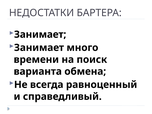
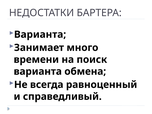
Занимает: Занимает -> Варианта (40, 34)
